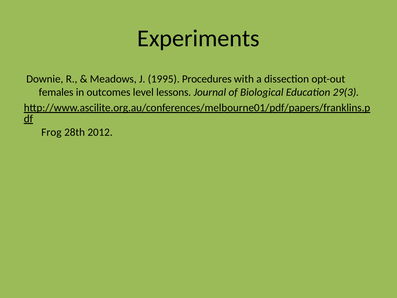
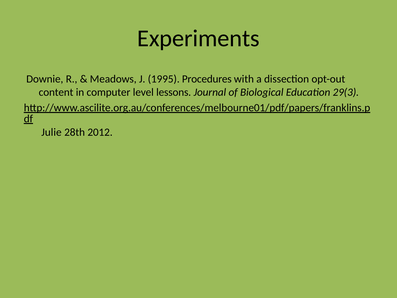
females: females -> content (56, 92)
outcomes: outcomes -> computer (108, 92)
Frog: Frog -> Julie (51, 132)
